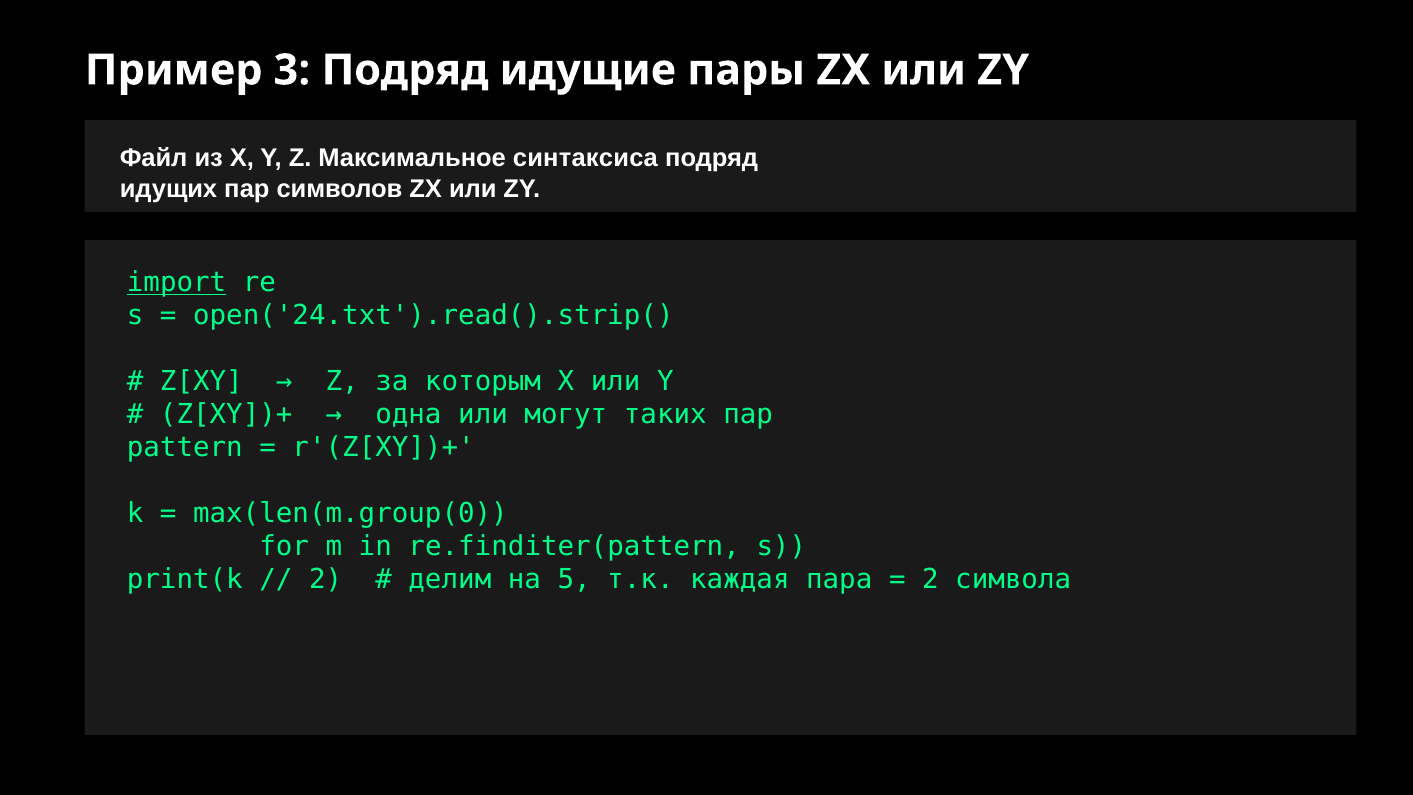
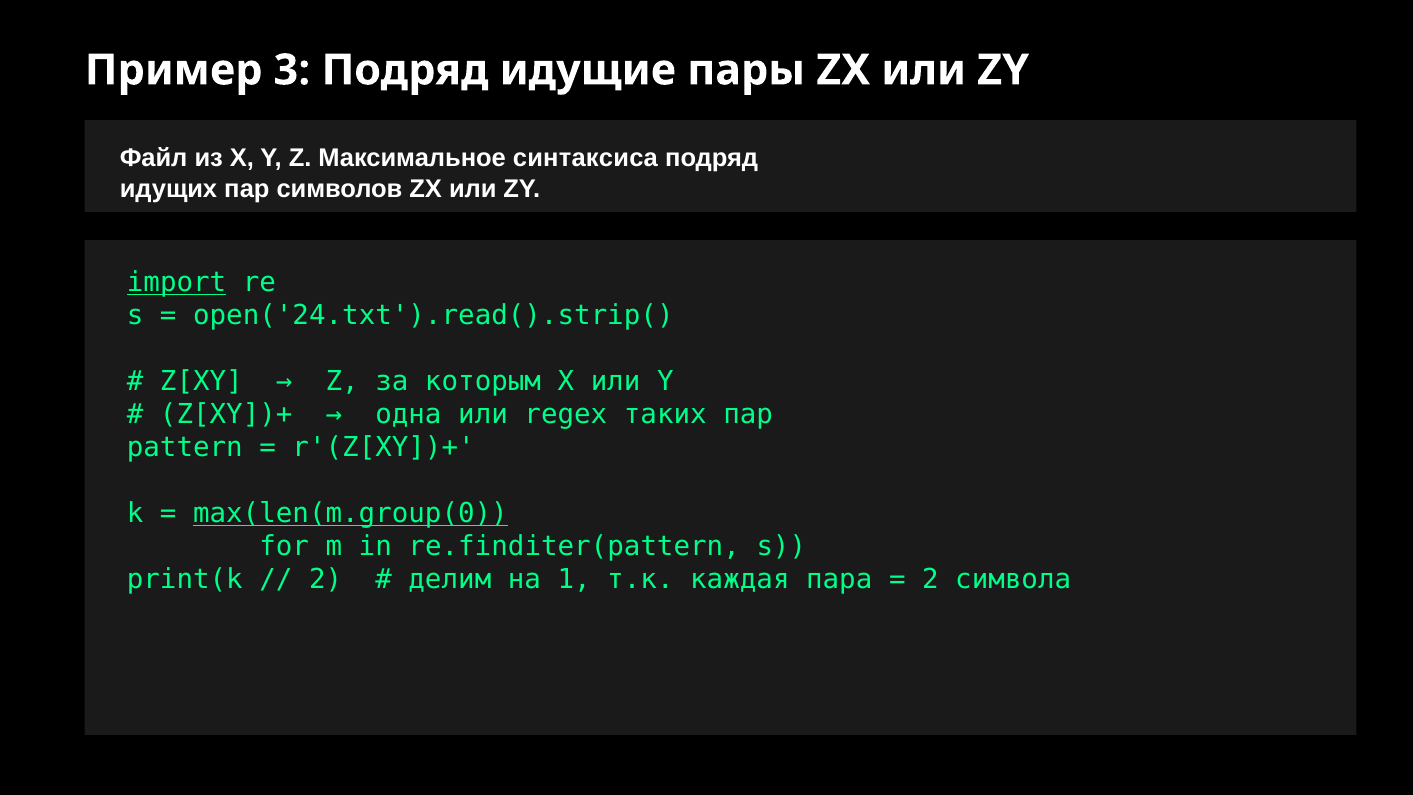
могут: могут -> regex (566, 414)
max(len(m.group(0 underline: none -> present (350, 513)
5: 5 -> 1 (574, 579)
